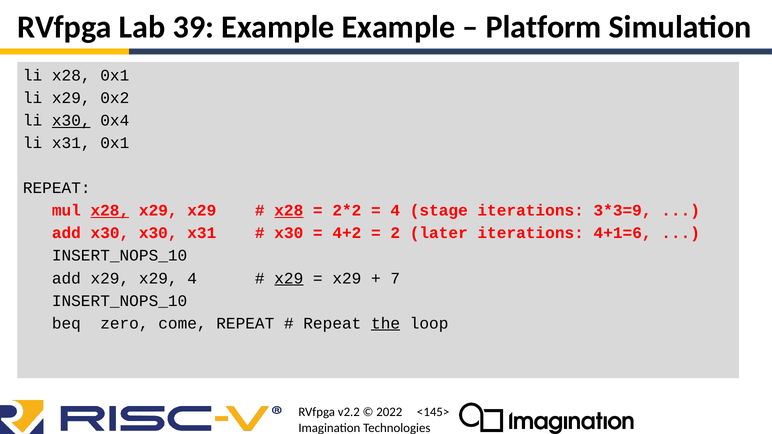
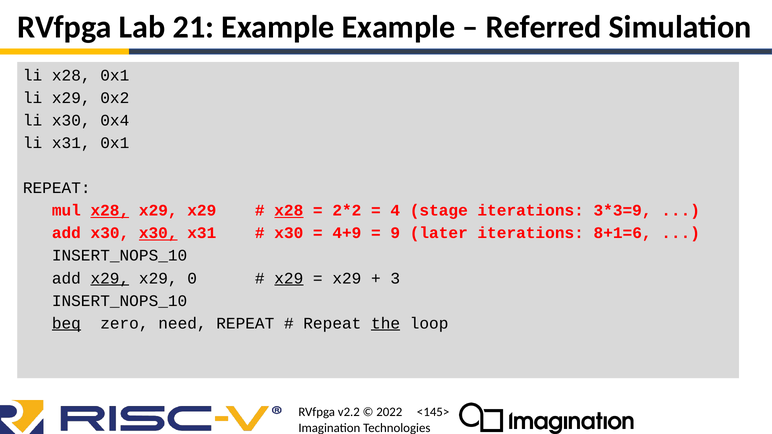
39: 39 -> 21 (194, 27)
Platform: Platform -> Referred (544, 27)
x30 underline: present -> none (71, 121)
x30 underline: none -> present (158, 233)
4+2: 4+2 -> 4+9 (347, 233)
2: 2 -> 9 (395, 233)
4+1=6: 4+1=6 -> 8+1=6 (623, 233)
x29 underline: none -> present (110, 278)
x29 4: 4 -> 0 (192, 278)
7: 7 -> 3 (395, 278)
beq underline: none -> present (66, 323)
come: come -> need (182, 323)
